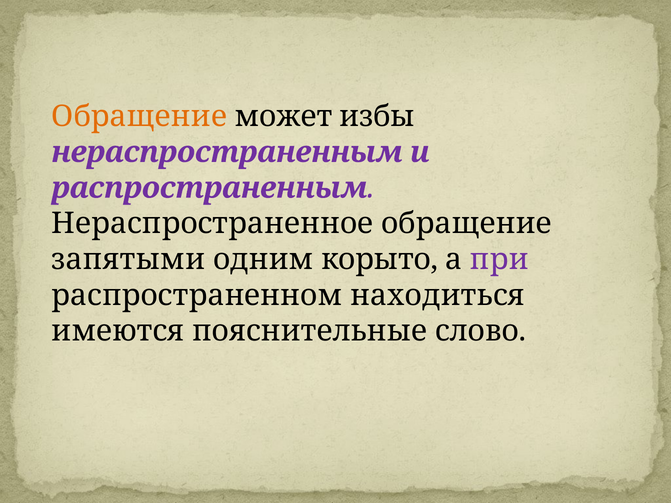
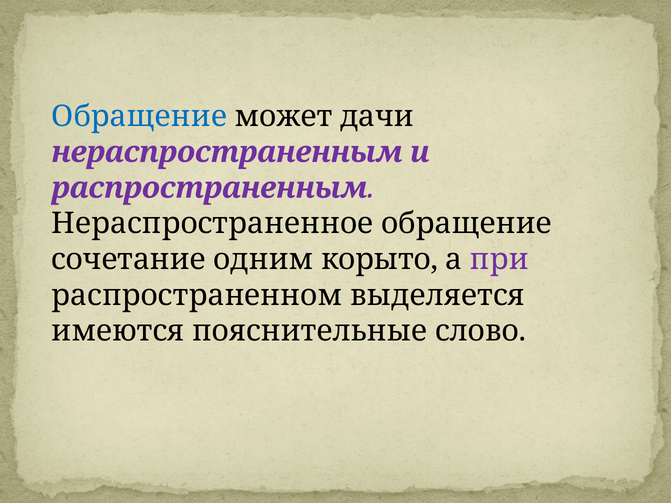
Обращение colour: orange -> blue (139, 116)
избы: избы -> дачи (377, 116)
запятыми: запятыми -> сочетание (129, 260)
находиться: находиться -> выделяется (437, 295)
